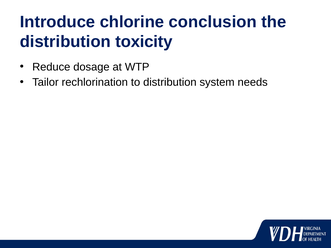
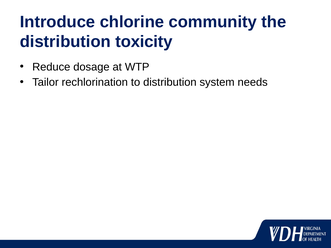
conclusion: conclusion -> community (213, 22)
